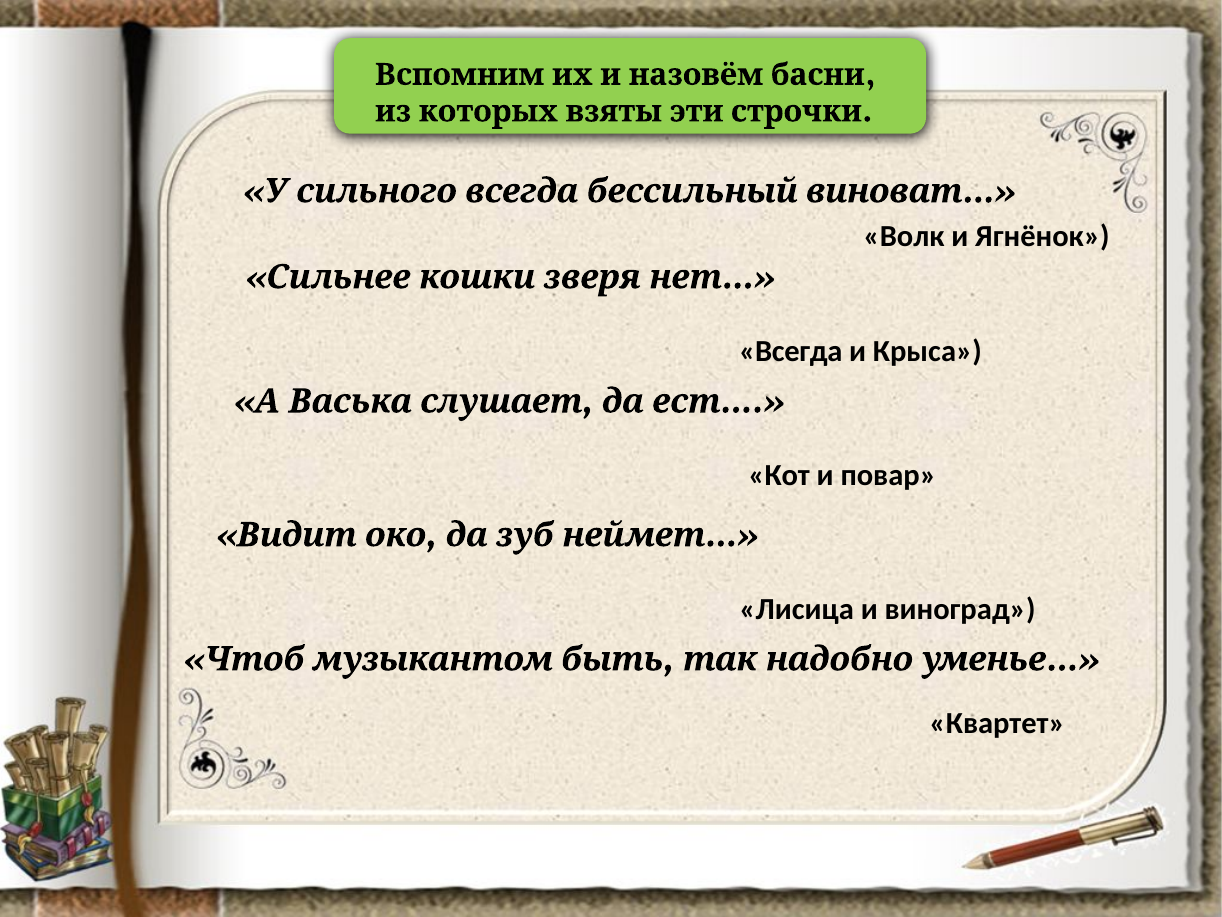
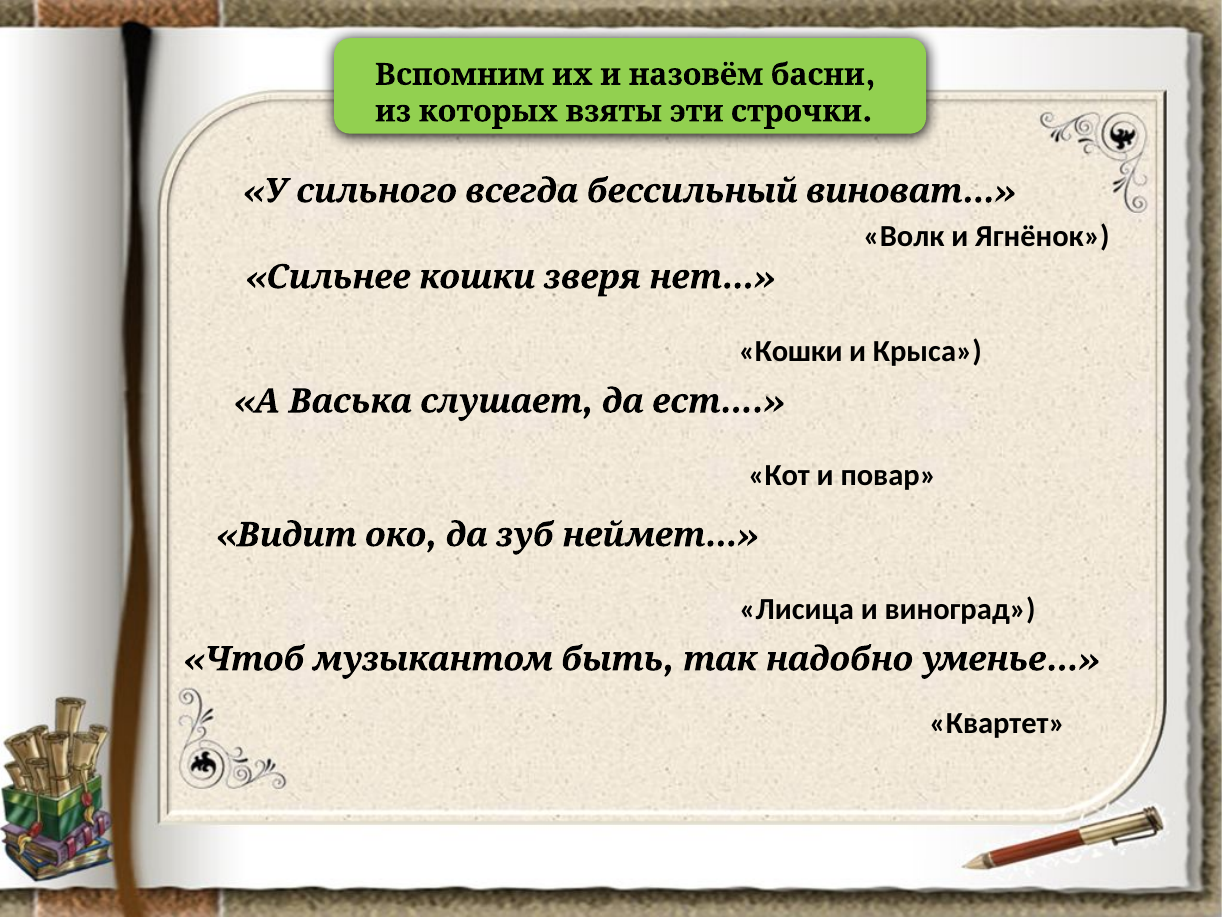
Всегда: Всегда -> Кошки (791, 351)
